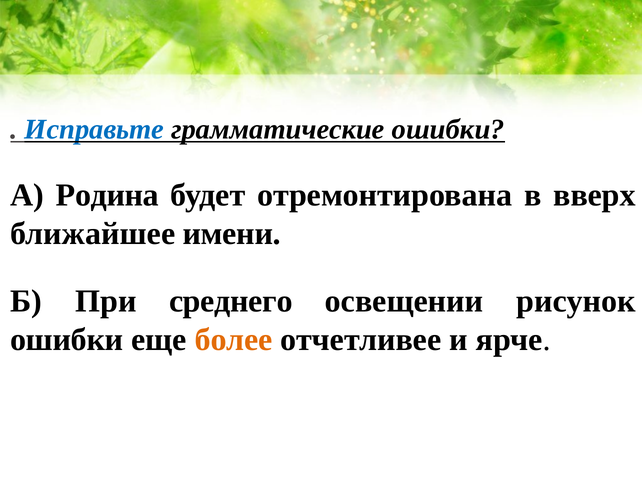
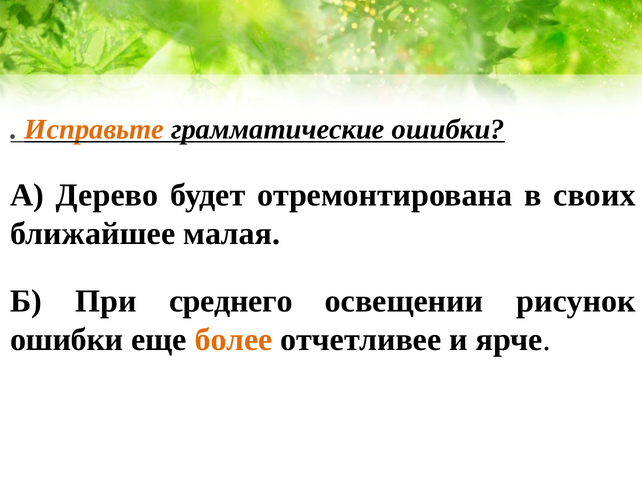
Исправьте colour: blue -> orange (94, 129)
Родина: Родина -> Дерево (107, 195)
вверх: вверх -> своих (594, 195)
имени: имени -> малая (232, 234)
